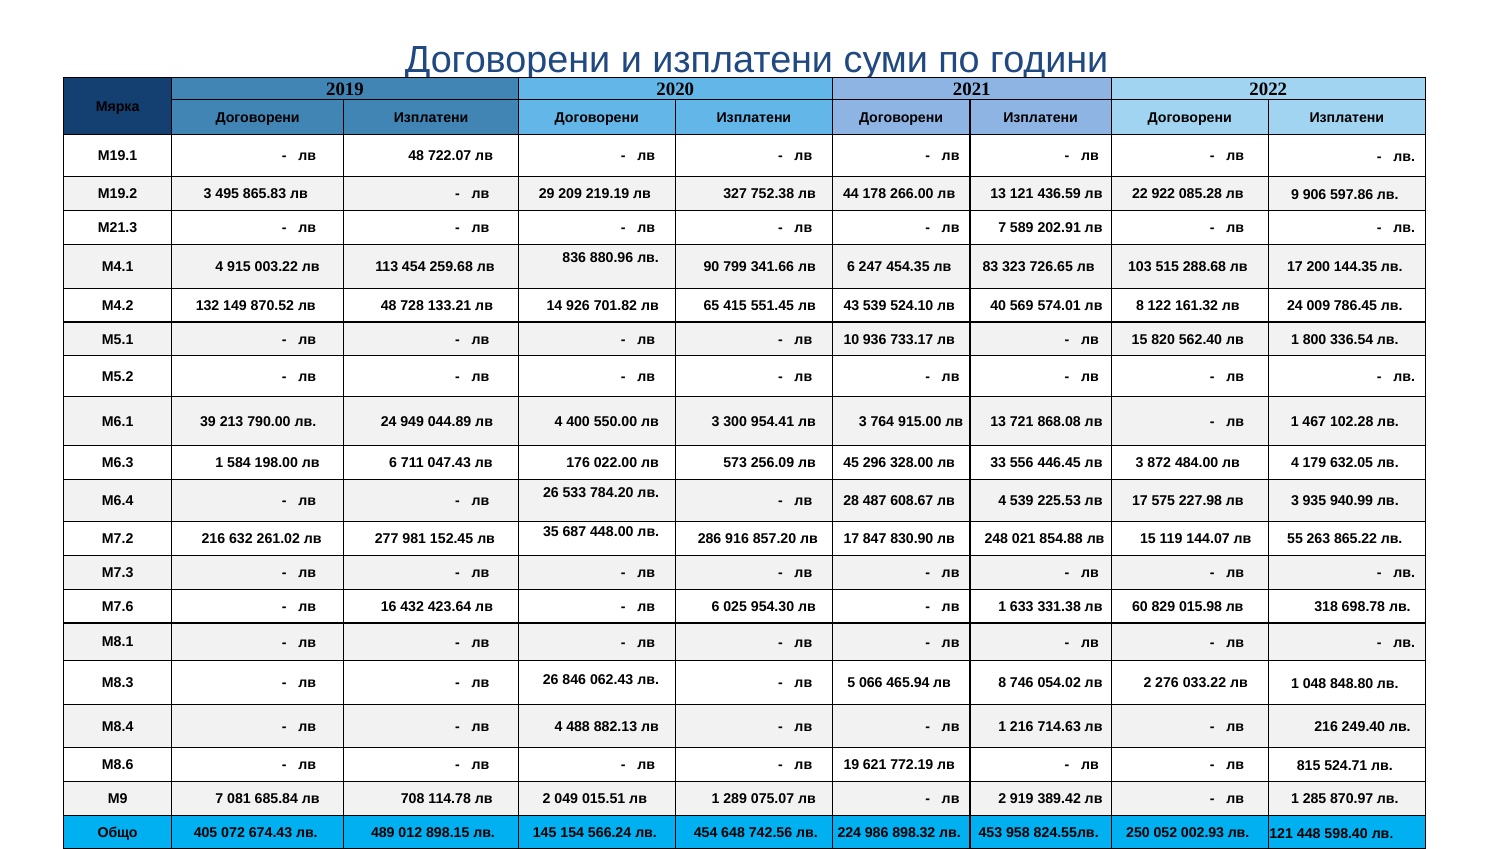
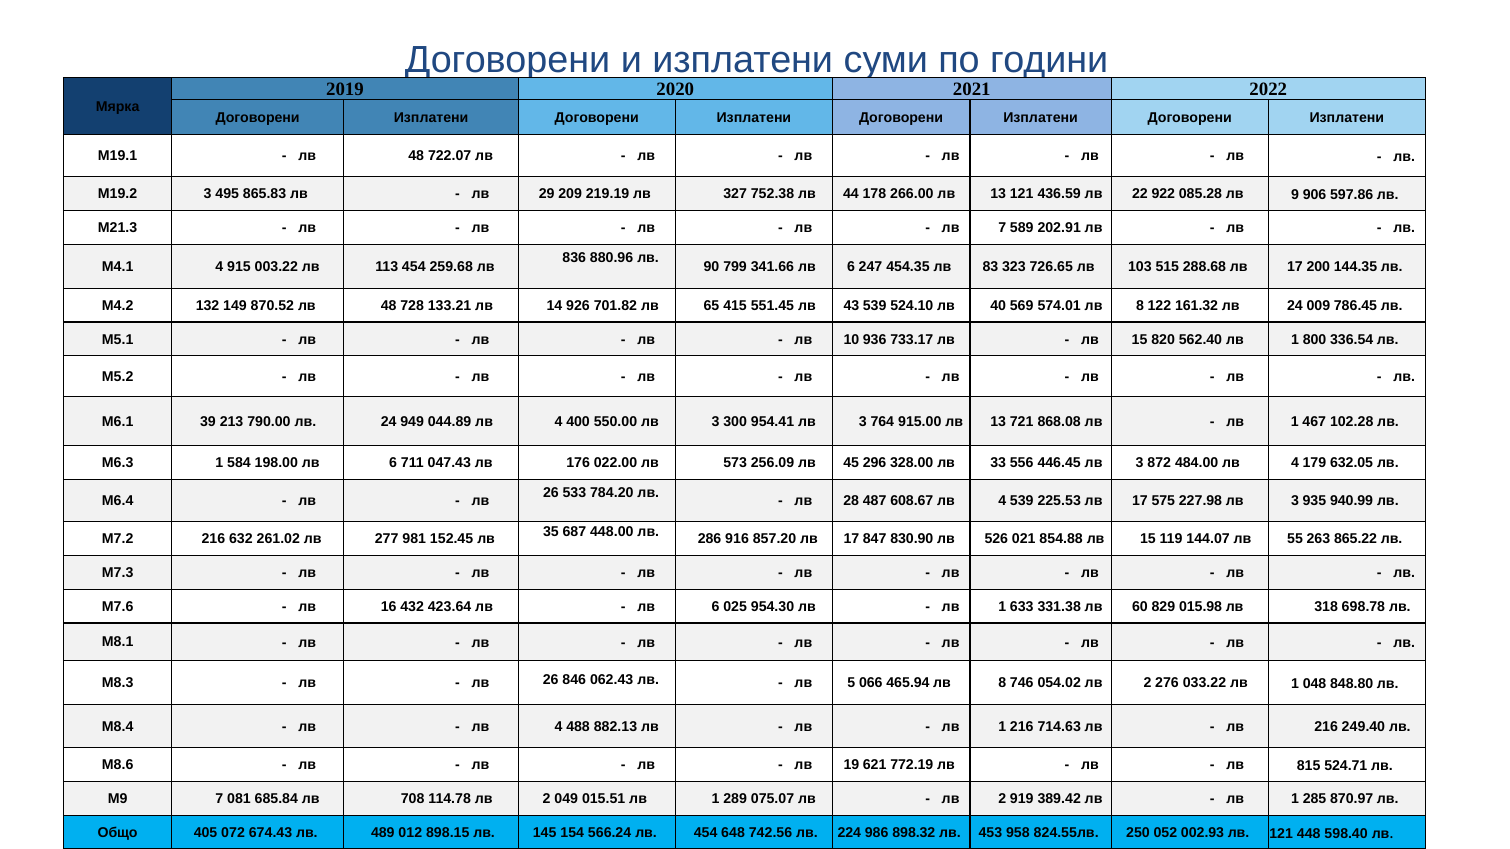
248: 248 -> 526 (996, 539)
